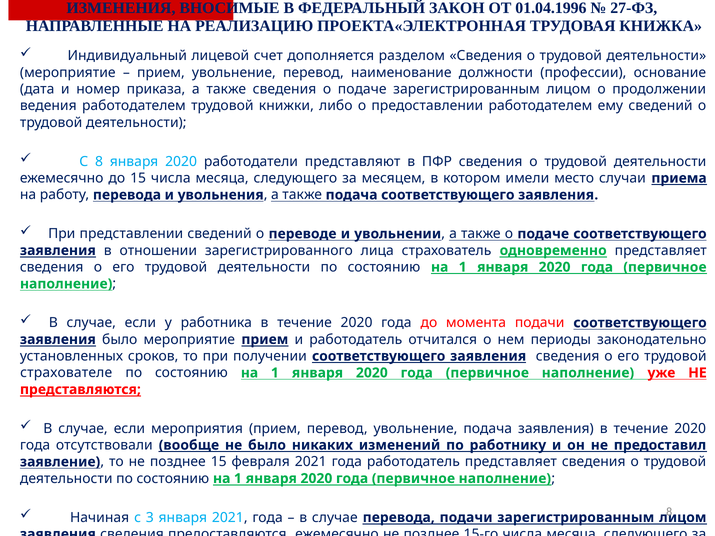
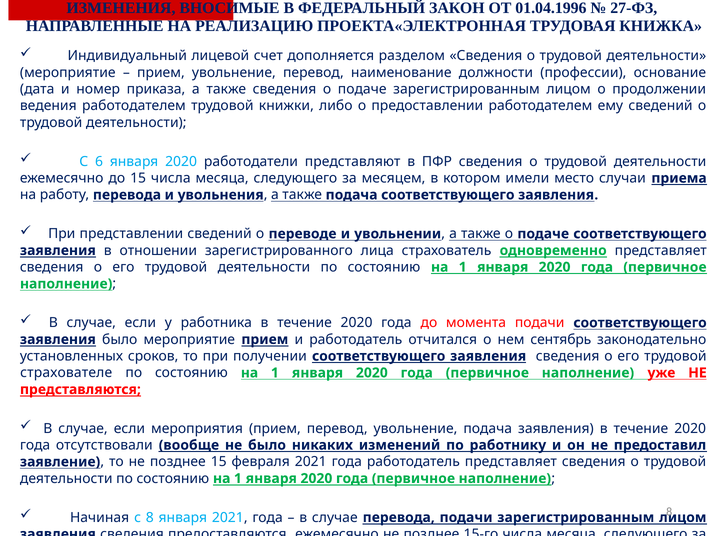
С 8: 8 -> 6 (99, 162)
периоды: периоды -> сентябрь (561, 340)
с 3: 3 -> 8 (150, 518)
